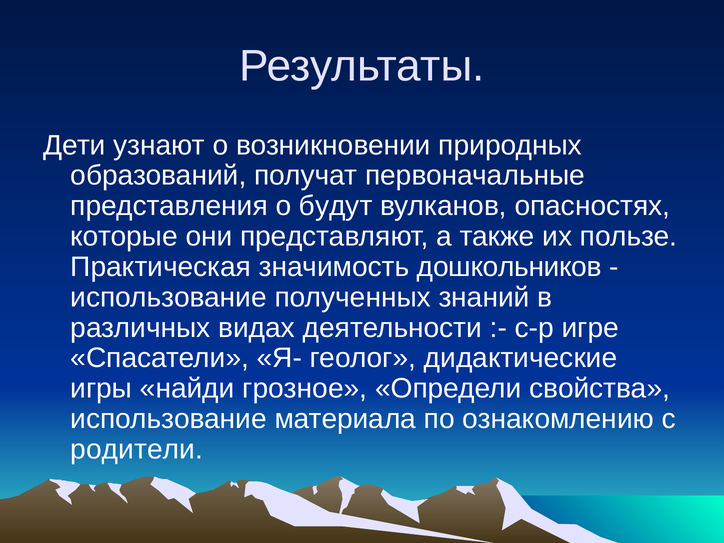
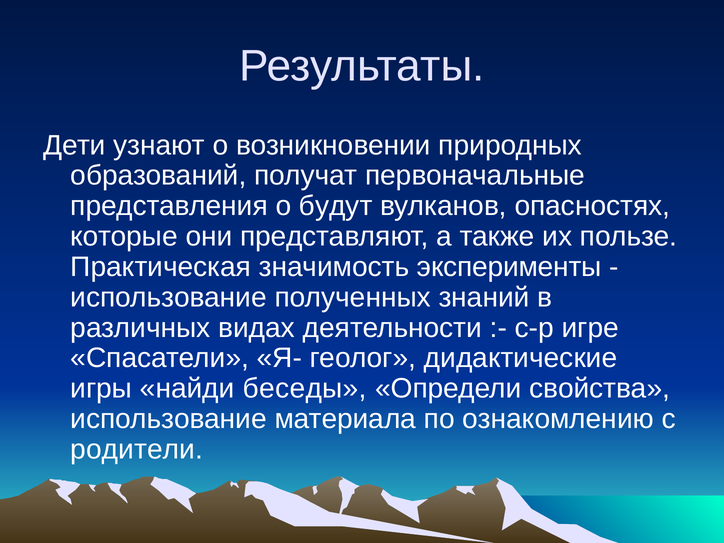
дошкольников: дошкольников -> эксперименты (509, 267)
грозное: грозное -> беседы (305, 389)
